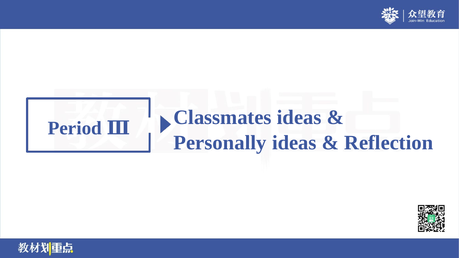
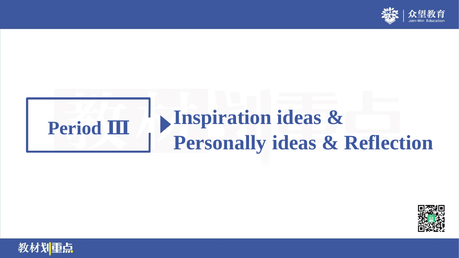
Classmates: Classmates -> Inspiration (223, 118)
